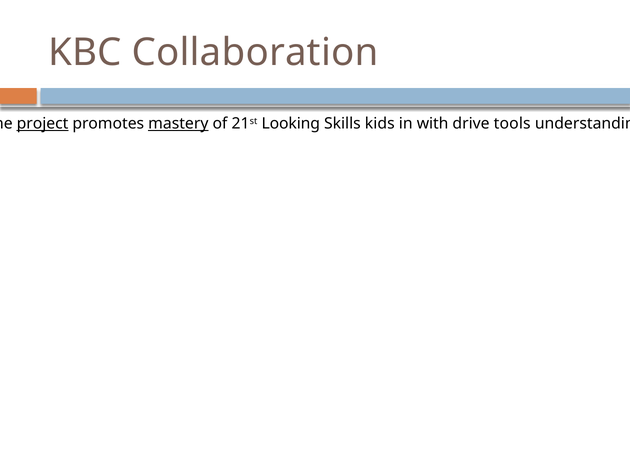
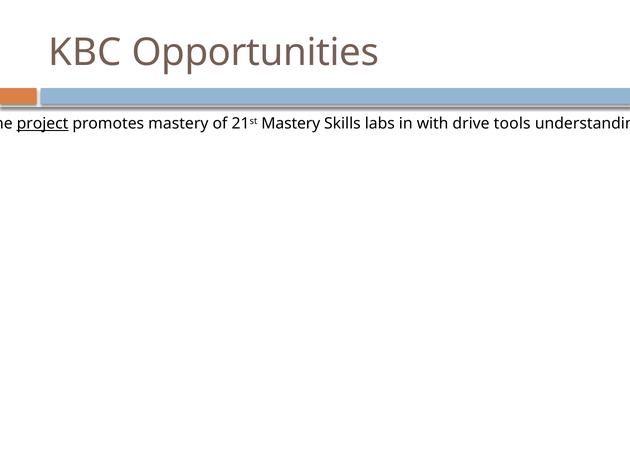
Collaboration: Collaboration -> Opportunities (255, 53)
mastery underline: present -> none (178, 124)
21st Looking: Looking -> Mastery (291, 124)
kids: kids -> labs (380, 124)
